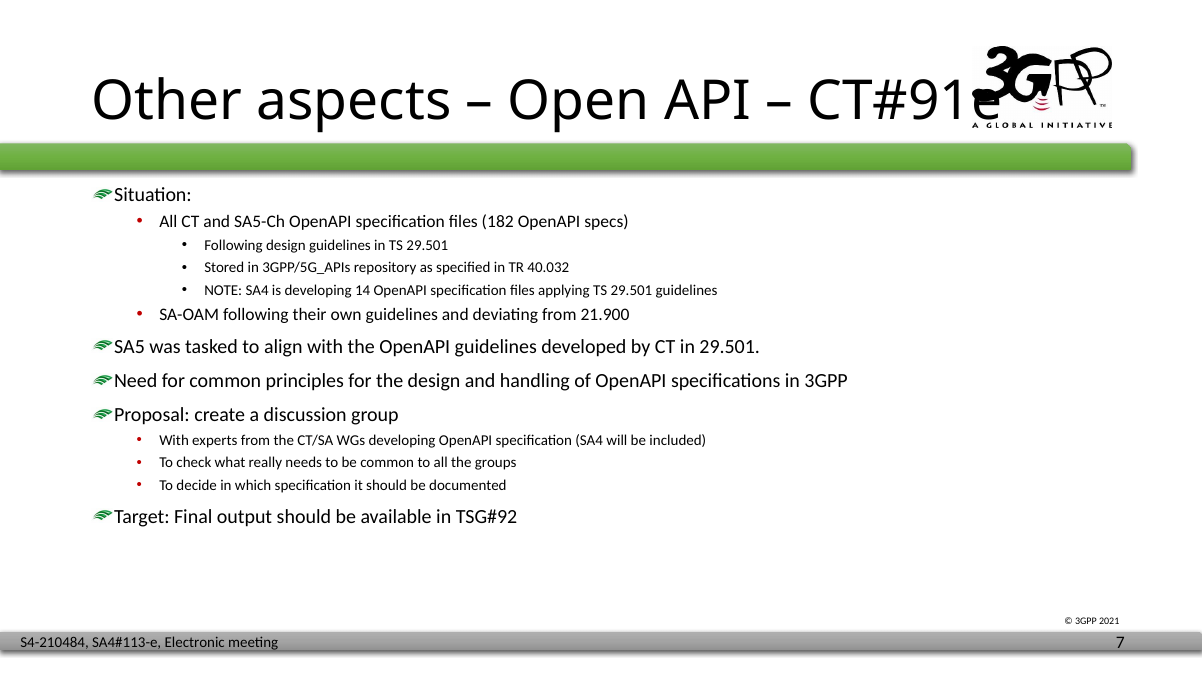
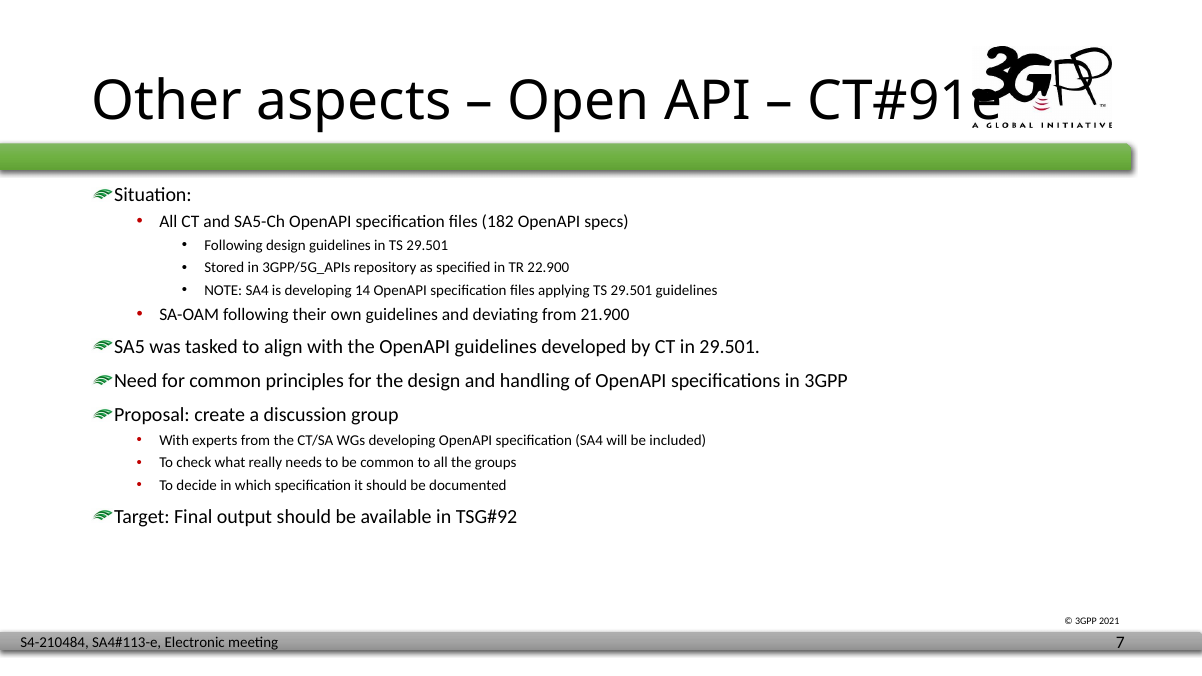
40.032: 40.032 -> 22.900 (548, 268)
